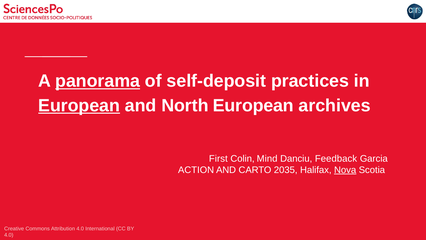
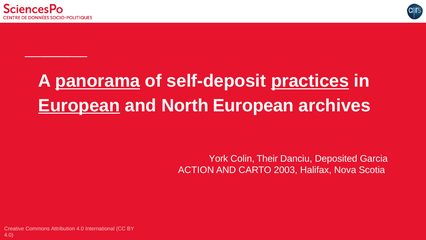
practices underline: none -> present (310, 81)
First: First -> York (218, 158)
Mind: Mind -> Their (267, 158)
Feedback: Feedback -> Deposited (336, 158)
2035: 2035 -> 2003 (286, 170)
Nova underline: present -> none (345, 170)
